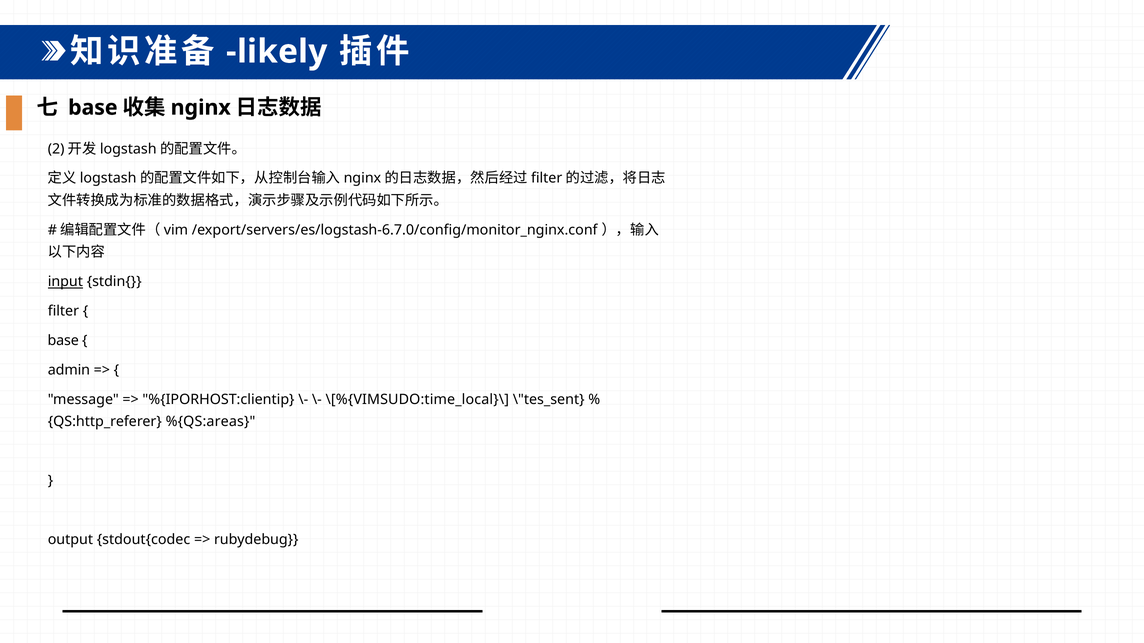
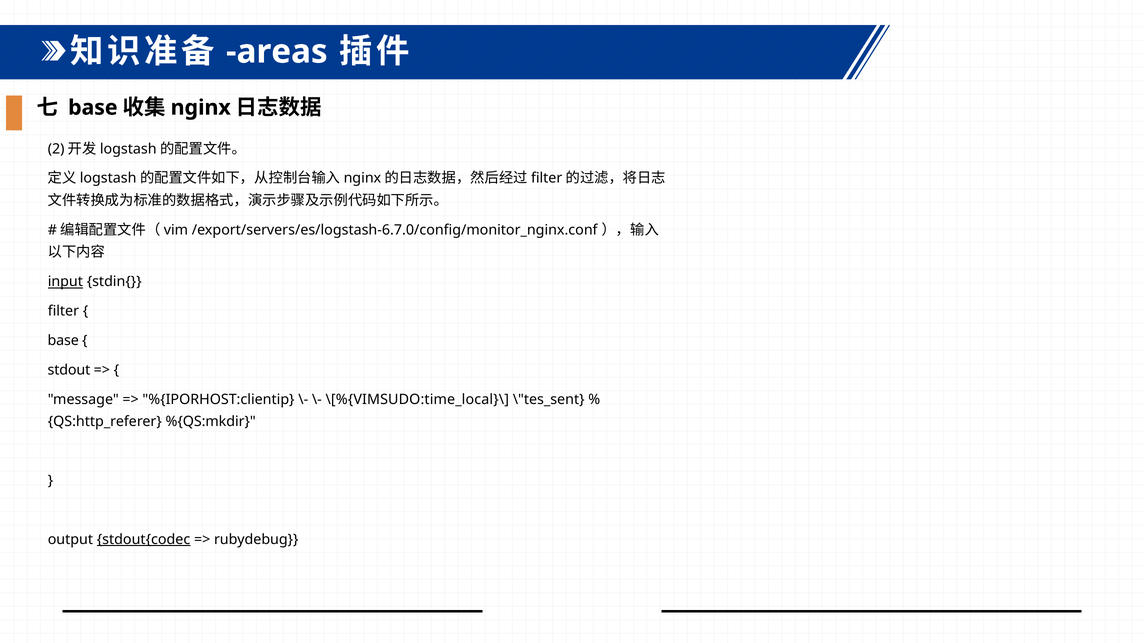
likely: likely -> areas (277, 52)
admin: admin -> stdout (69, 370)
%{QS:areas: %{QS:areas -> %{QS:mkdir (211, 422)
stdout{codec underline: none -> present (144, 540)
